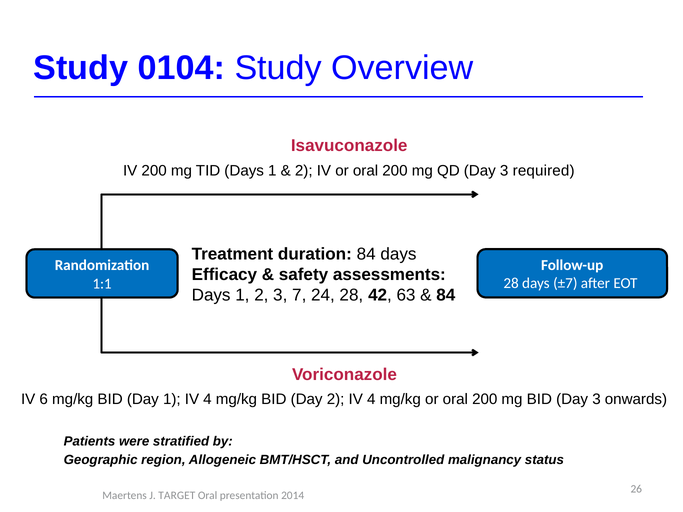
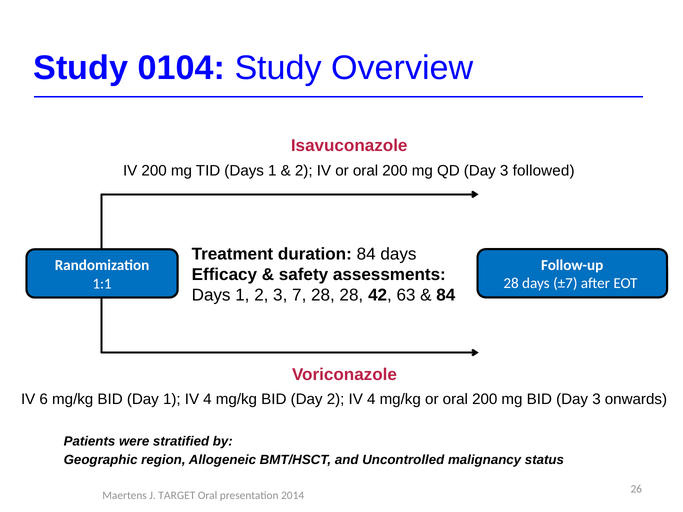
required: required -> followed (544, 171)
7 24: 24 -> 28 (323, 295)
